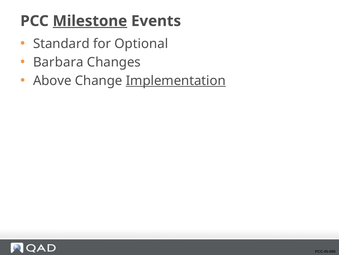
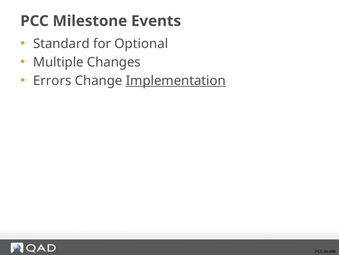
Milestone underline: present -> none (90, 21)
Barbara: Barbara -> Multiple (58, 62)
Above: Above -> Errors (52, 81)
